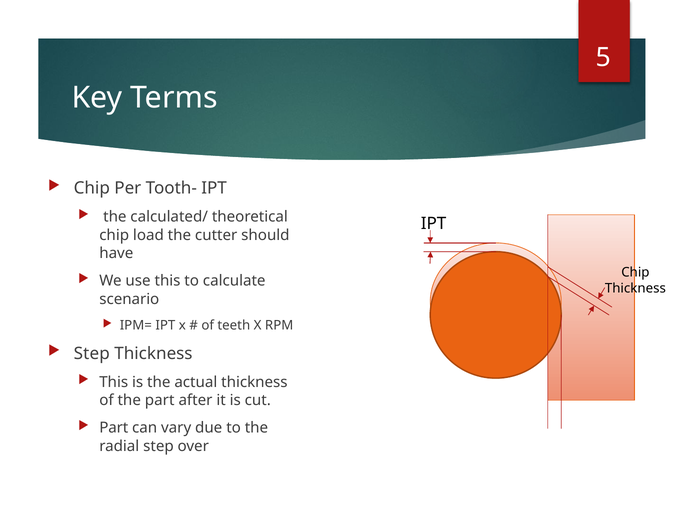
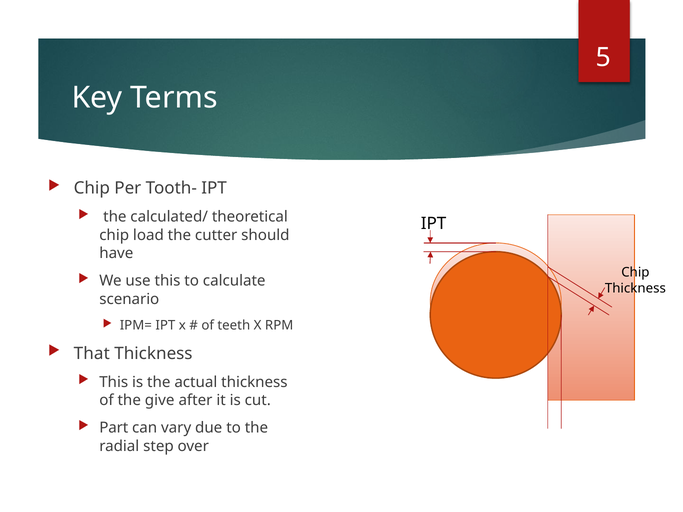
Step: Step -> That (92, 354)
the part: part -> give (160, 400)
